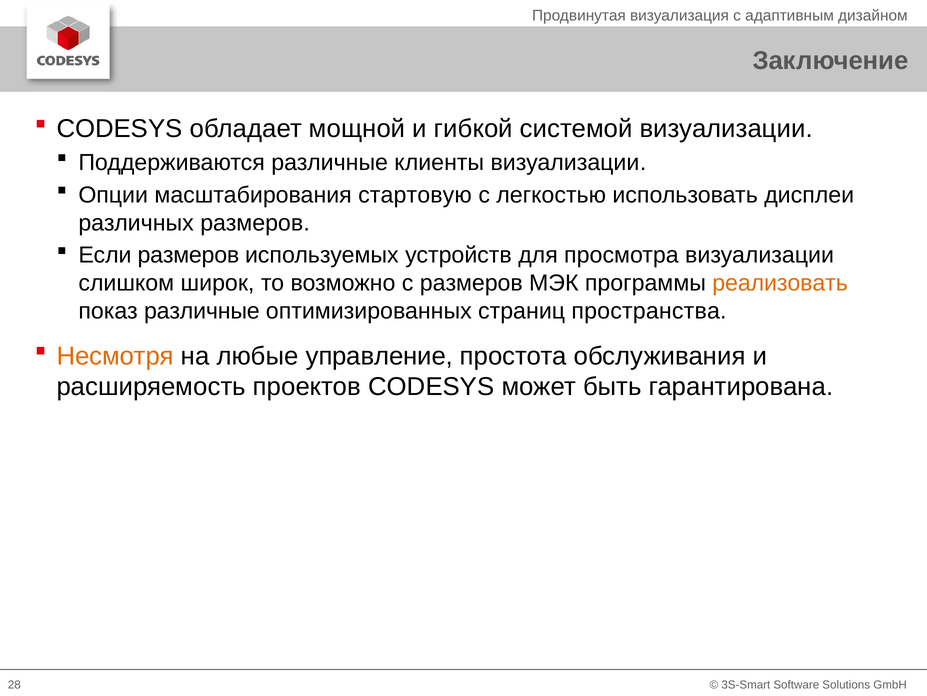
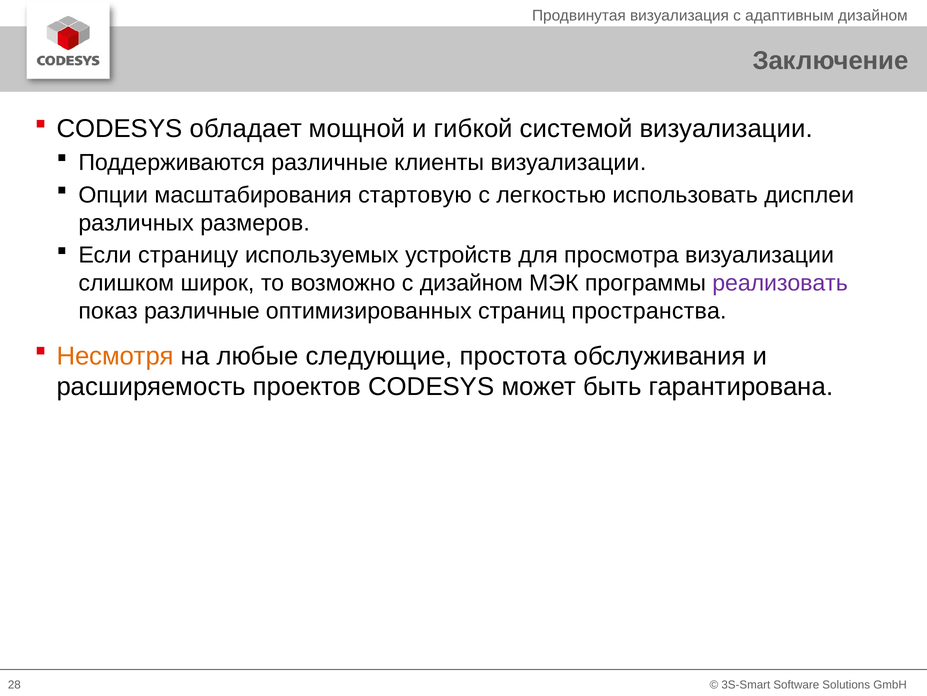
Если размеров: размеров -> страницу (188, 255)
с размеров: размеров -> дизайном (471, 283)
реализовать colour: orange -> purple (780, 283)
управление: управление -> следующие (379, 356)
